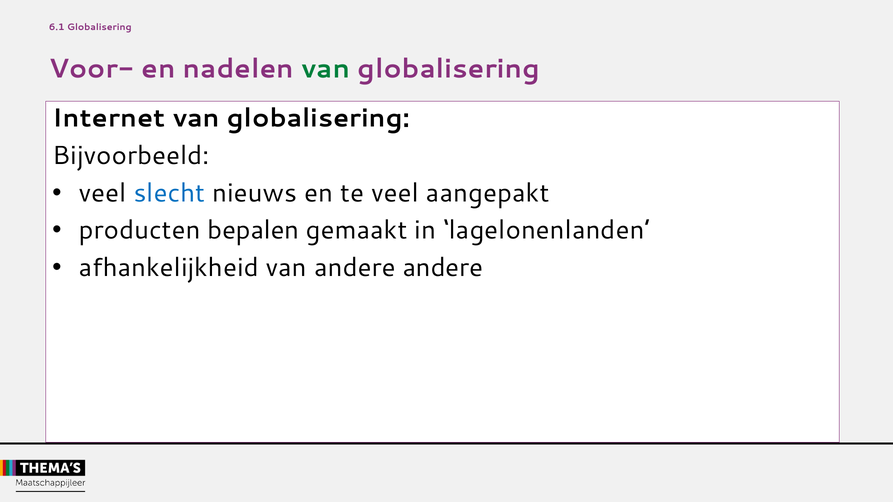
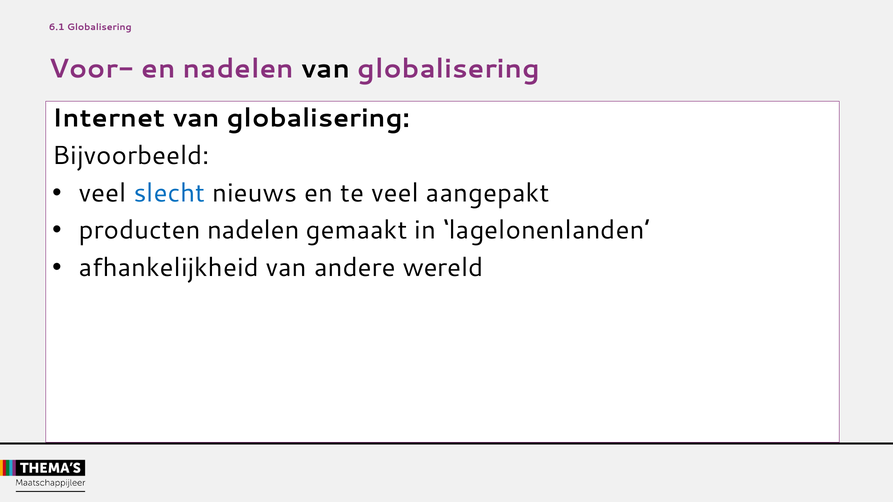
van colour: green -> black (326, 69)
producten bepalen: bepalen -> nadelen (253, 230)
andere andere: andere -> wereld (443, 268)
